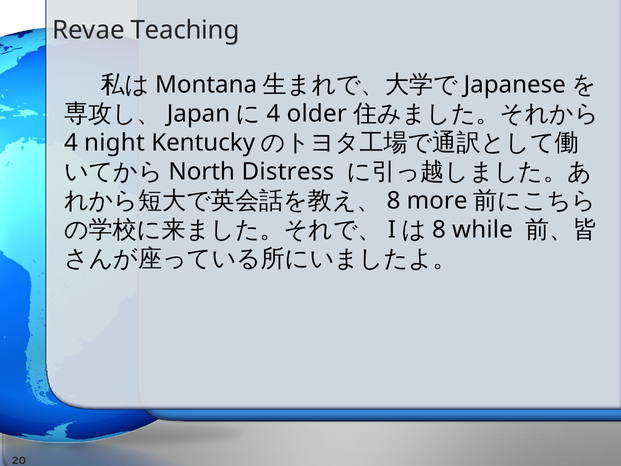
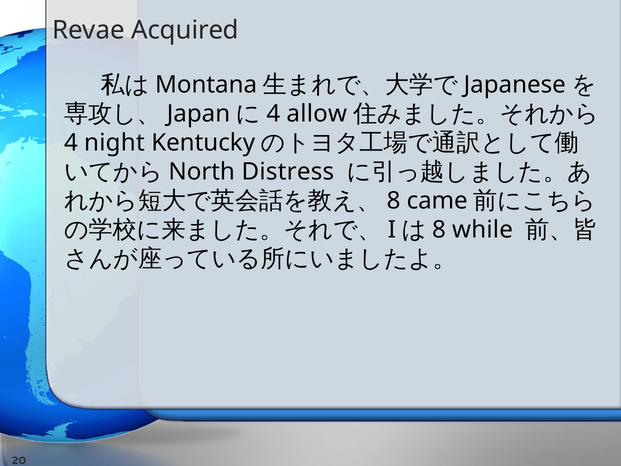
Teaching: Teaching -> Acquired (185, 30)
older: older -> allow (317, 114)
more: more -> came (437, 201)
